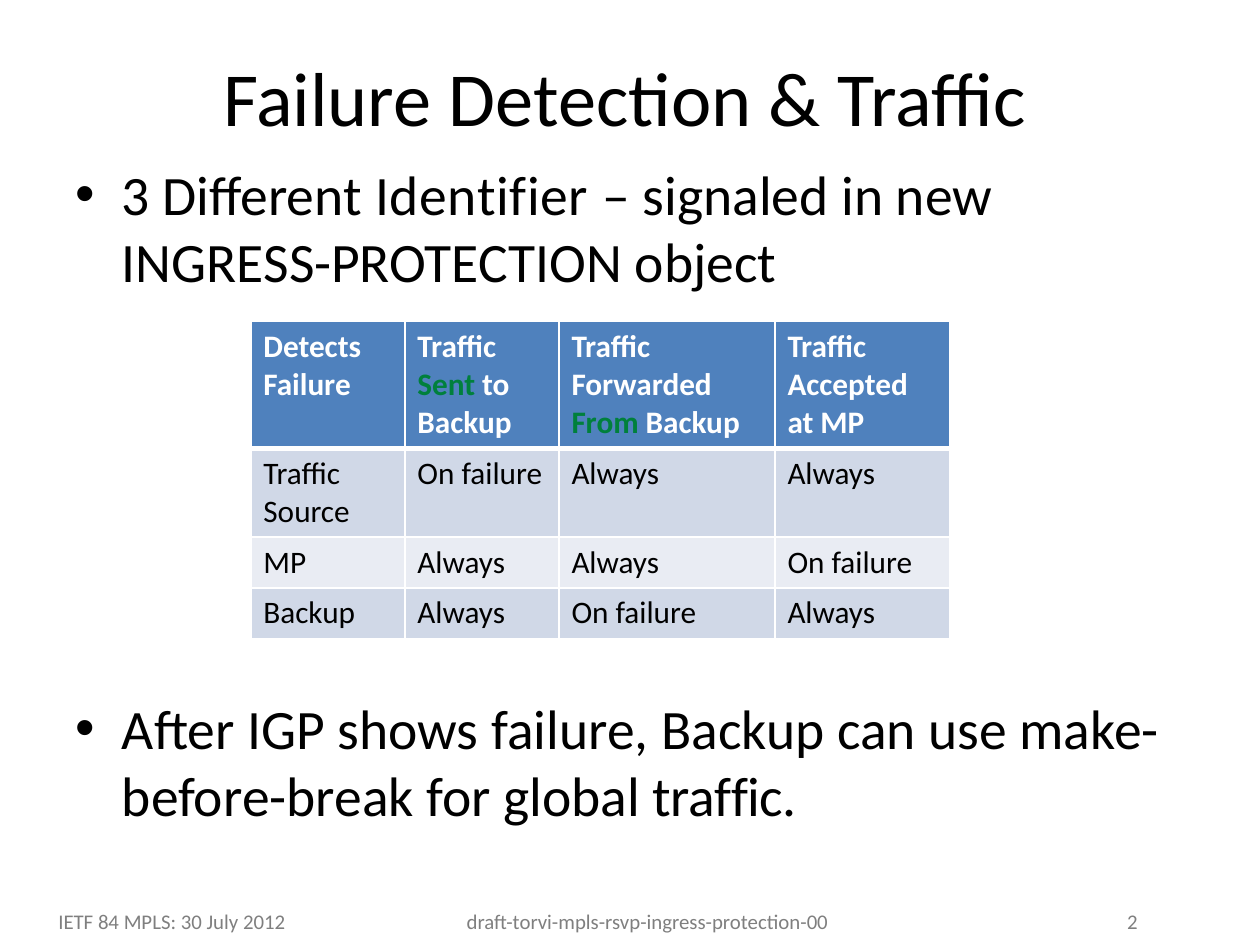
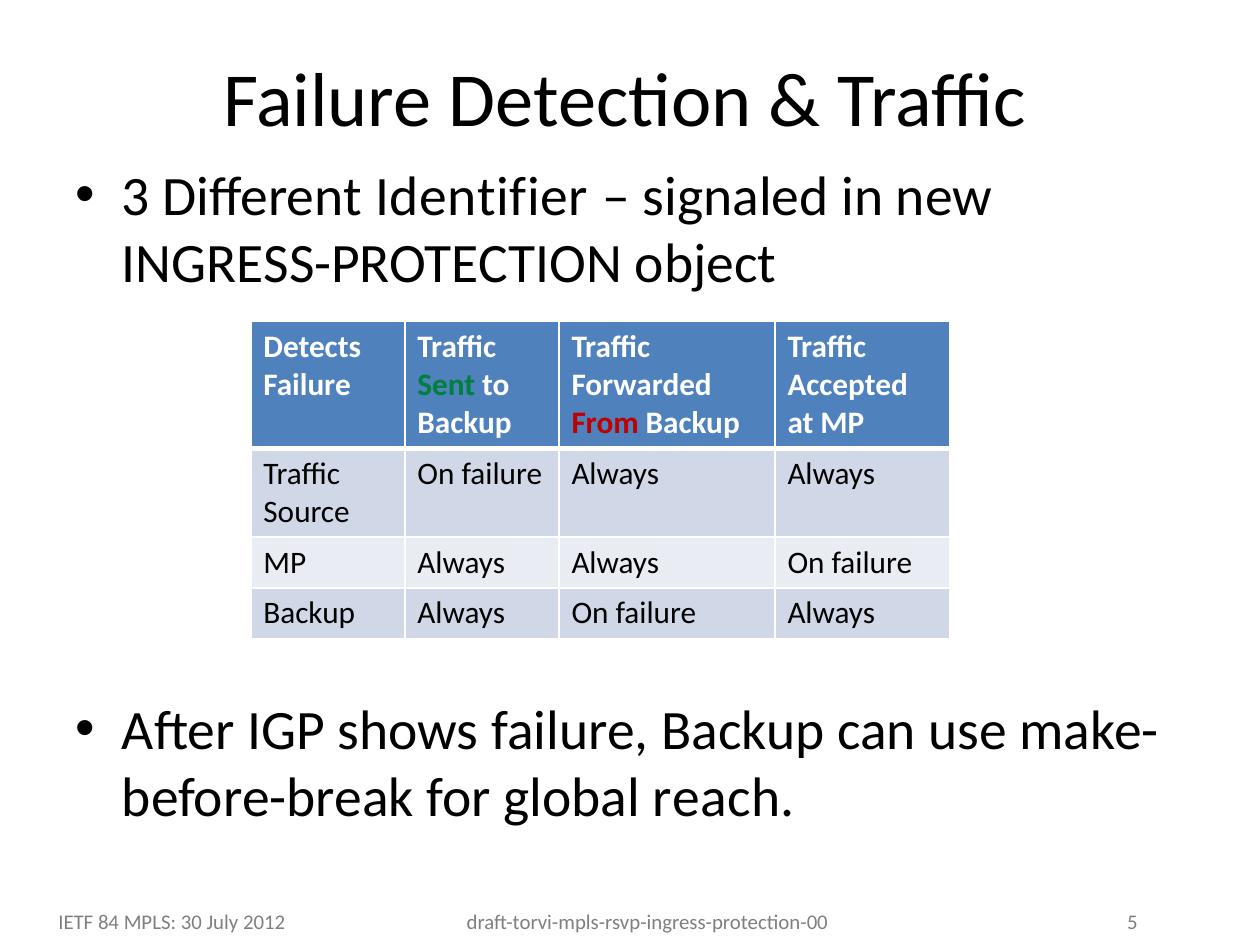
From colour: green -> red (605, 423)
global traffic: traffic -> reach (724, 798)
2: 2 -> 5 (1132, 922)
